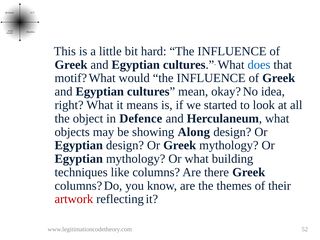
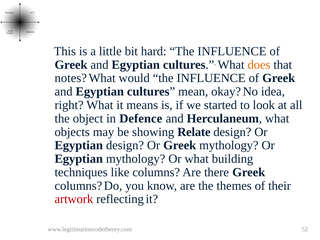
does colour: blue -> orange (259, 65)
motif: motif -> notes (71, 78)
Along: Along -> Relate (194, 132)
